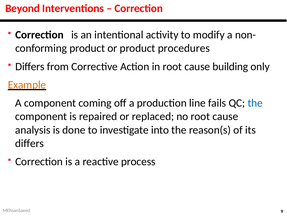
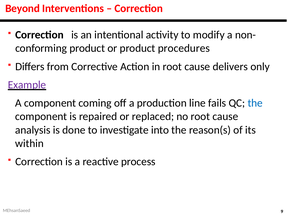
building: building -> delivers (230, 66)
Example colour: orange -> purple (27, 84)
differs: differs -> within (29, 143)
